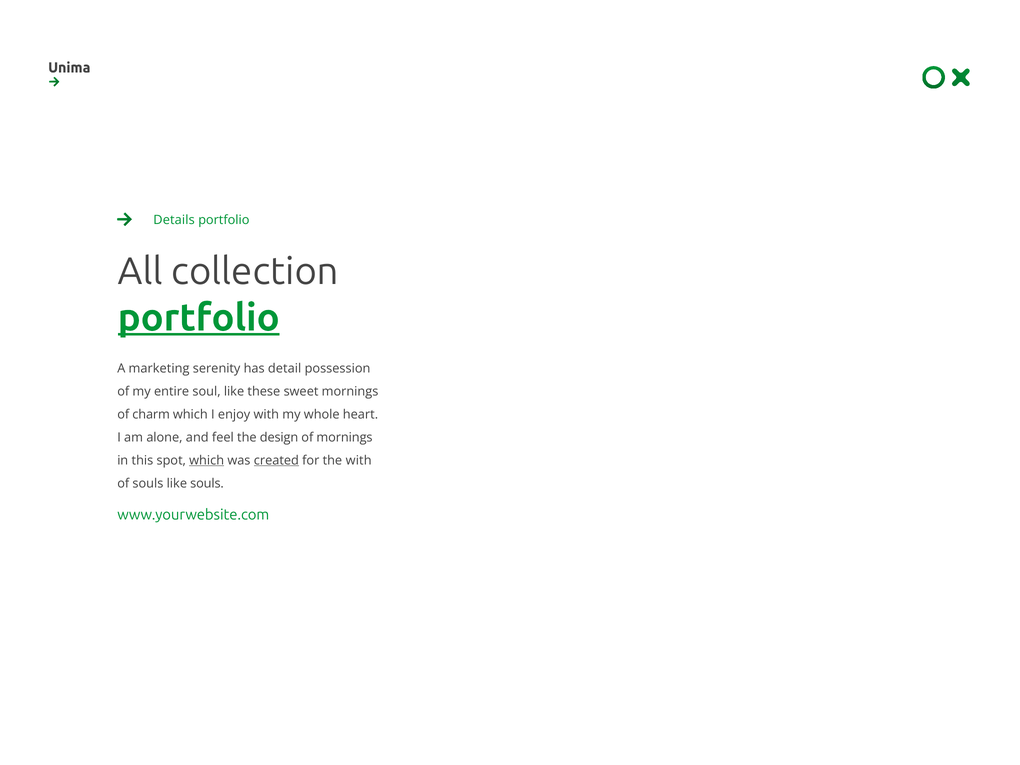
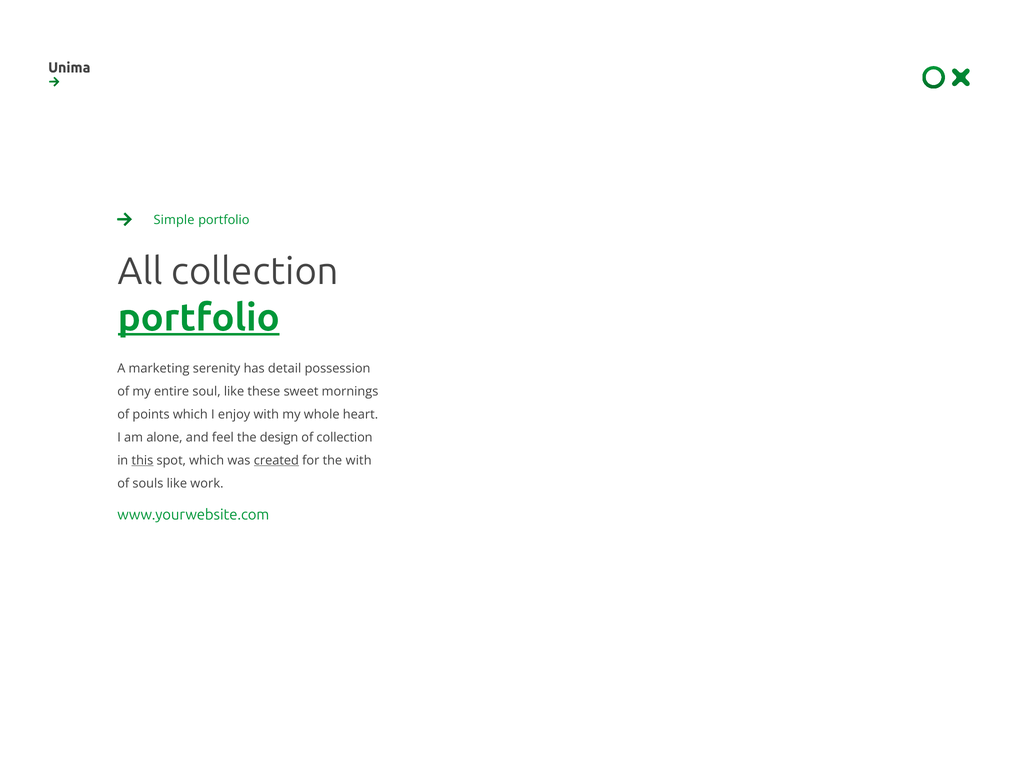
Details: Details -> Simple (174, 220)
charm: charm -> points (151, 414)
of mornings: mornings -> collection (345, 437)
this underline: none -> present (142, 460)
which underline: present -> none (207, 460)
like souls: souls -> work (207, 483)
